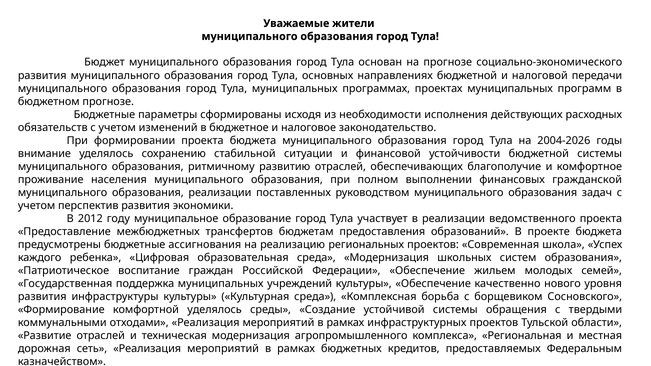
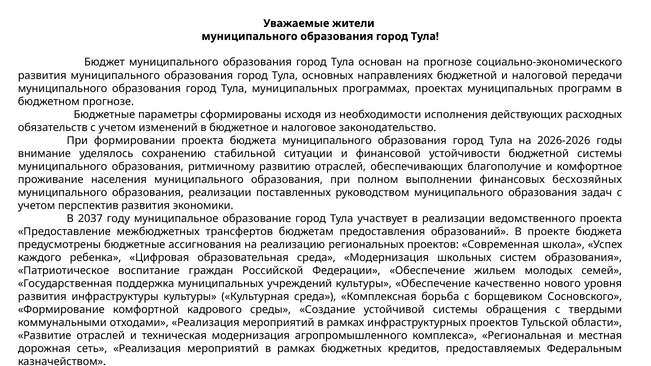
2004-2026: 2004-2026 -> 2026-2026 (564, 141)
гражданской: гражданской -> бесхозяйных (587, 180)
2012: 2012 -> 2037 (90, 219)
комфортной уделялось: уделялось -> кадрового (215, 310)
